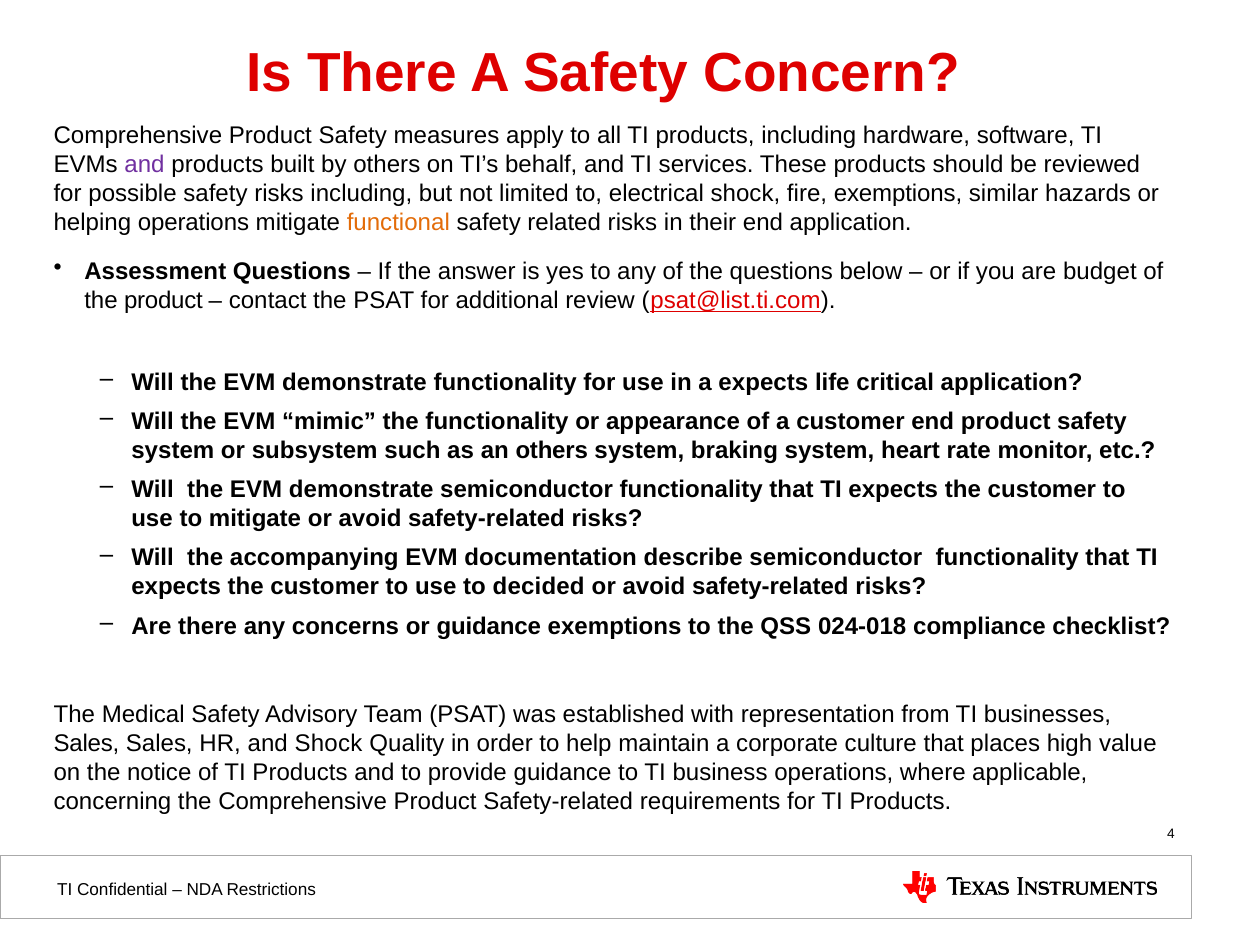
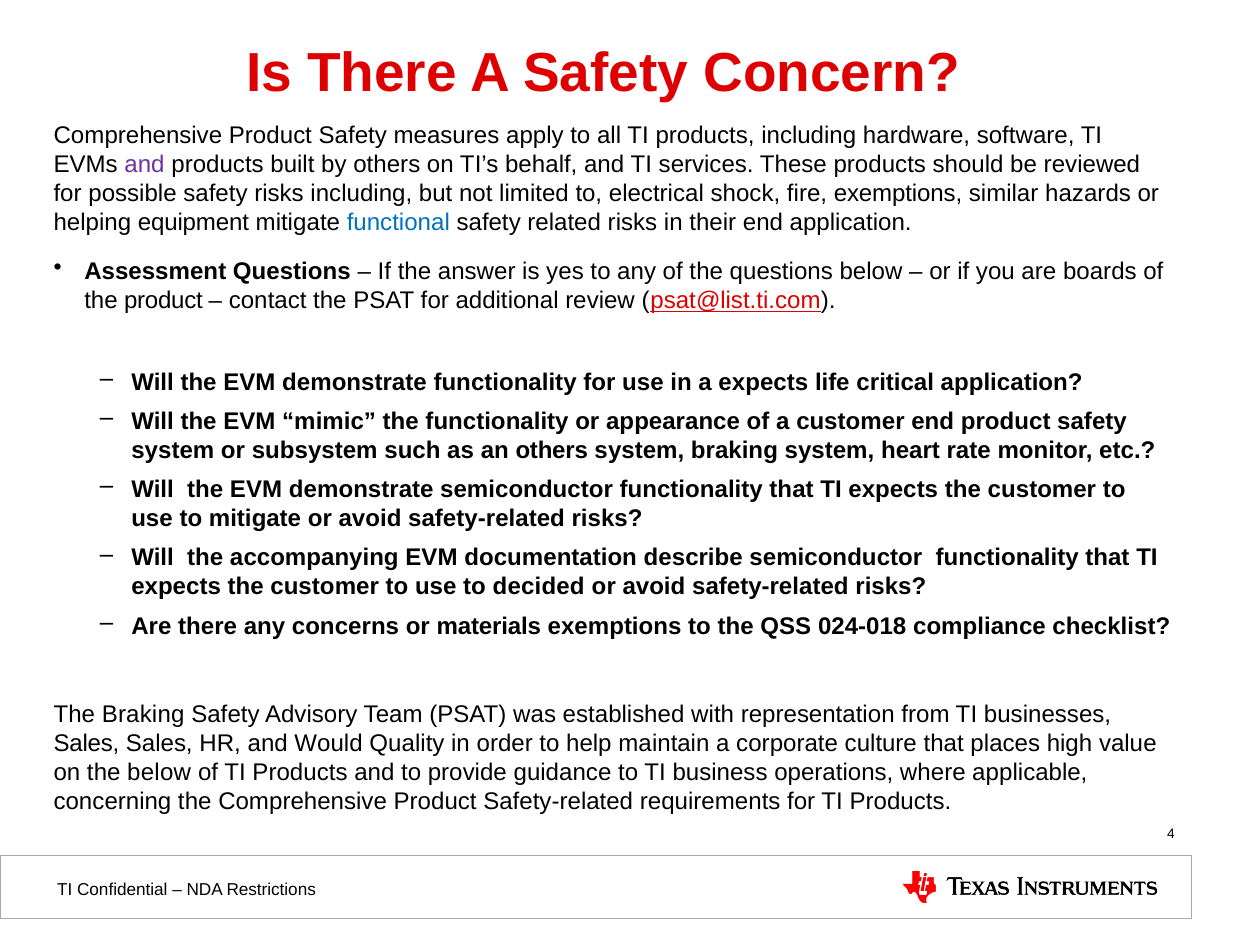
helping operations: operations -> equipment (193, 222)
functional colour: orange -> blue (398, 222)
budget: budget -> boards (1100, 272)
or guidance: guidance -> materials (489, 626)
The Medical: Medical -> Braking (143, 715)
and Shock: Shock -> Would (329, 744)
the notice: notice -> below (159, 772)
